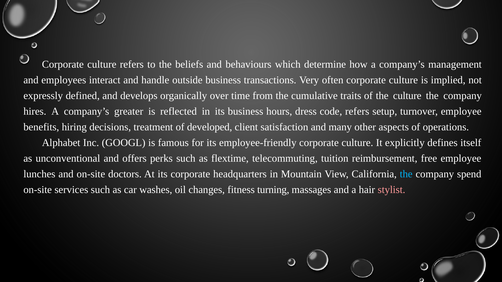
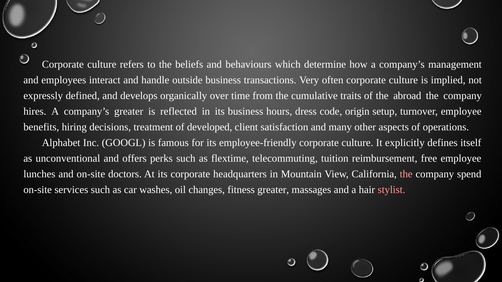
the culture: culture -> abroad (407, 96)
code refers: refers -> origin (357, 112)
the colour: light blue -> pink (406, 174)
fitness turning: turning -> greater (273, 190)
